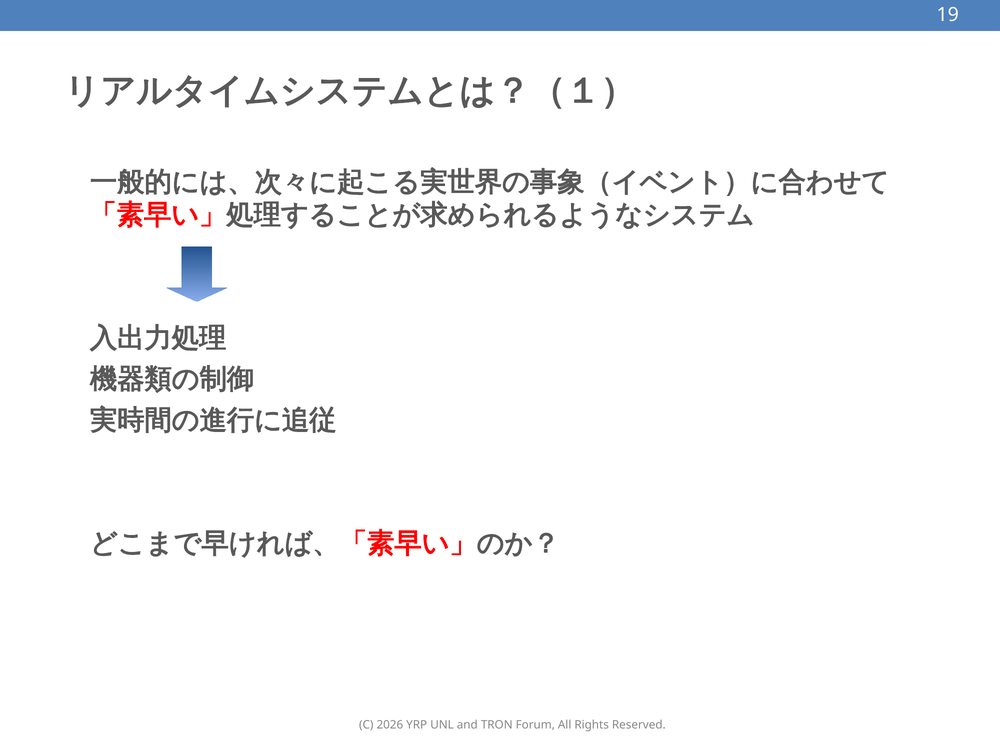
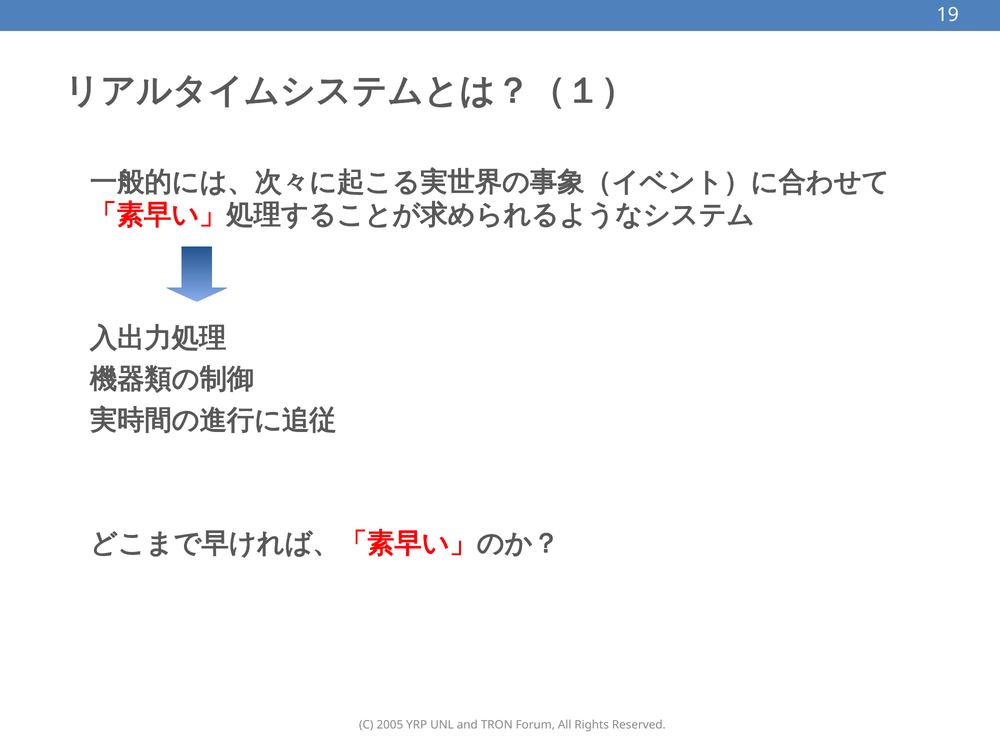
2026: 2026 -> 2005 (390, 725)
